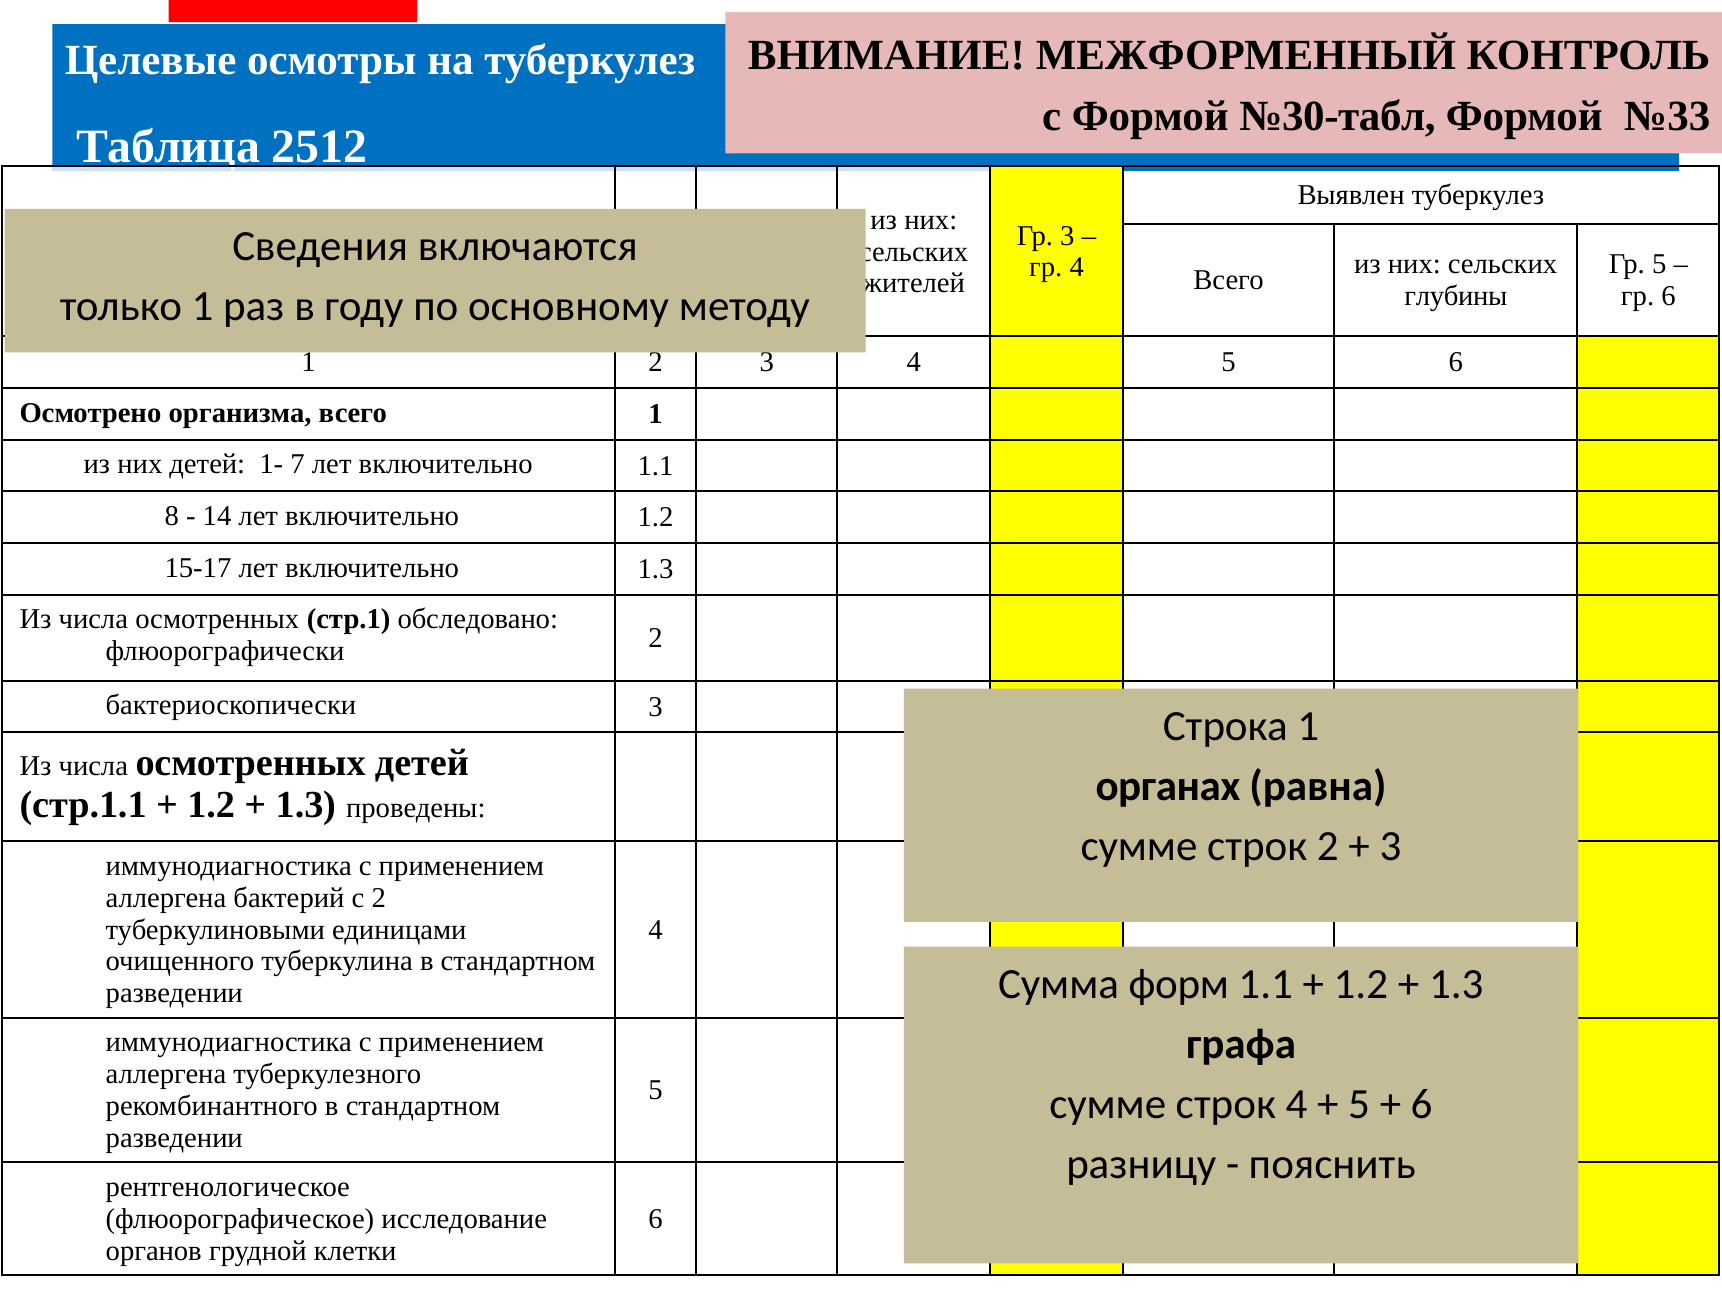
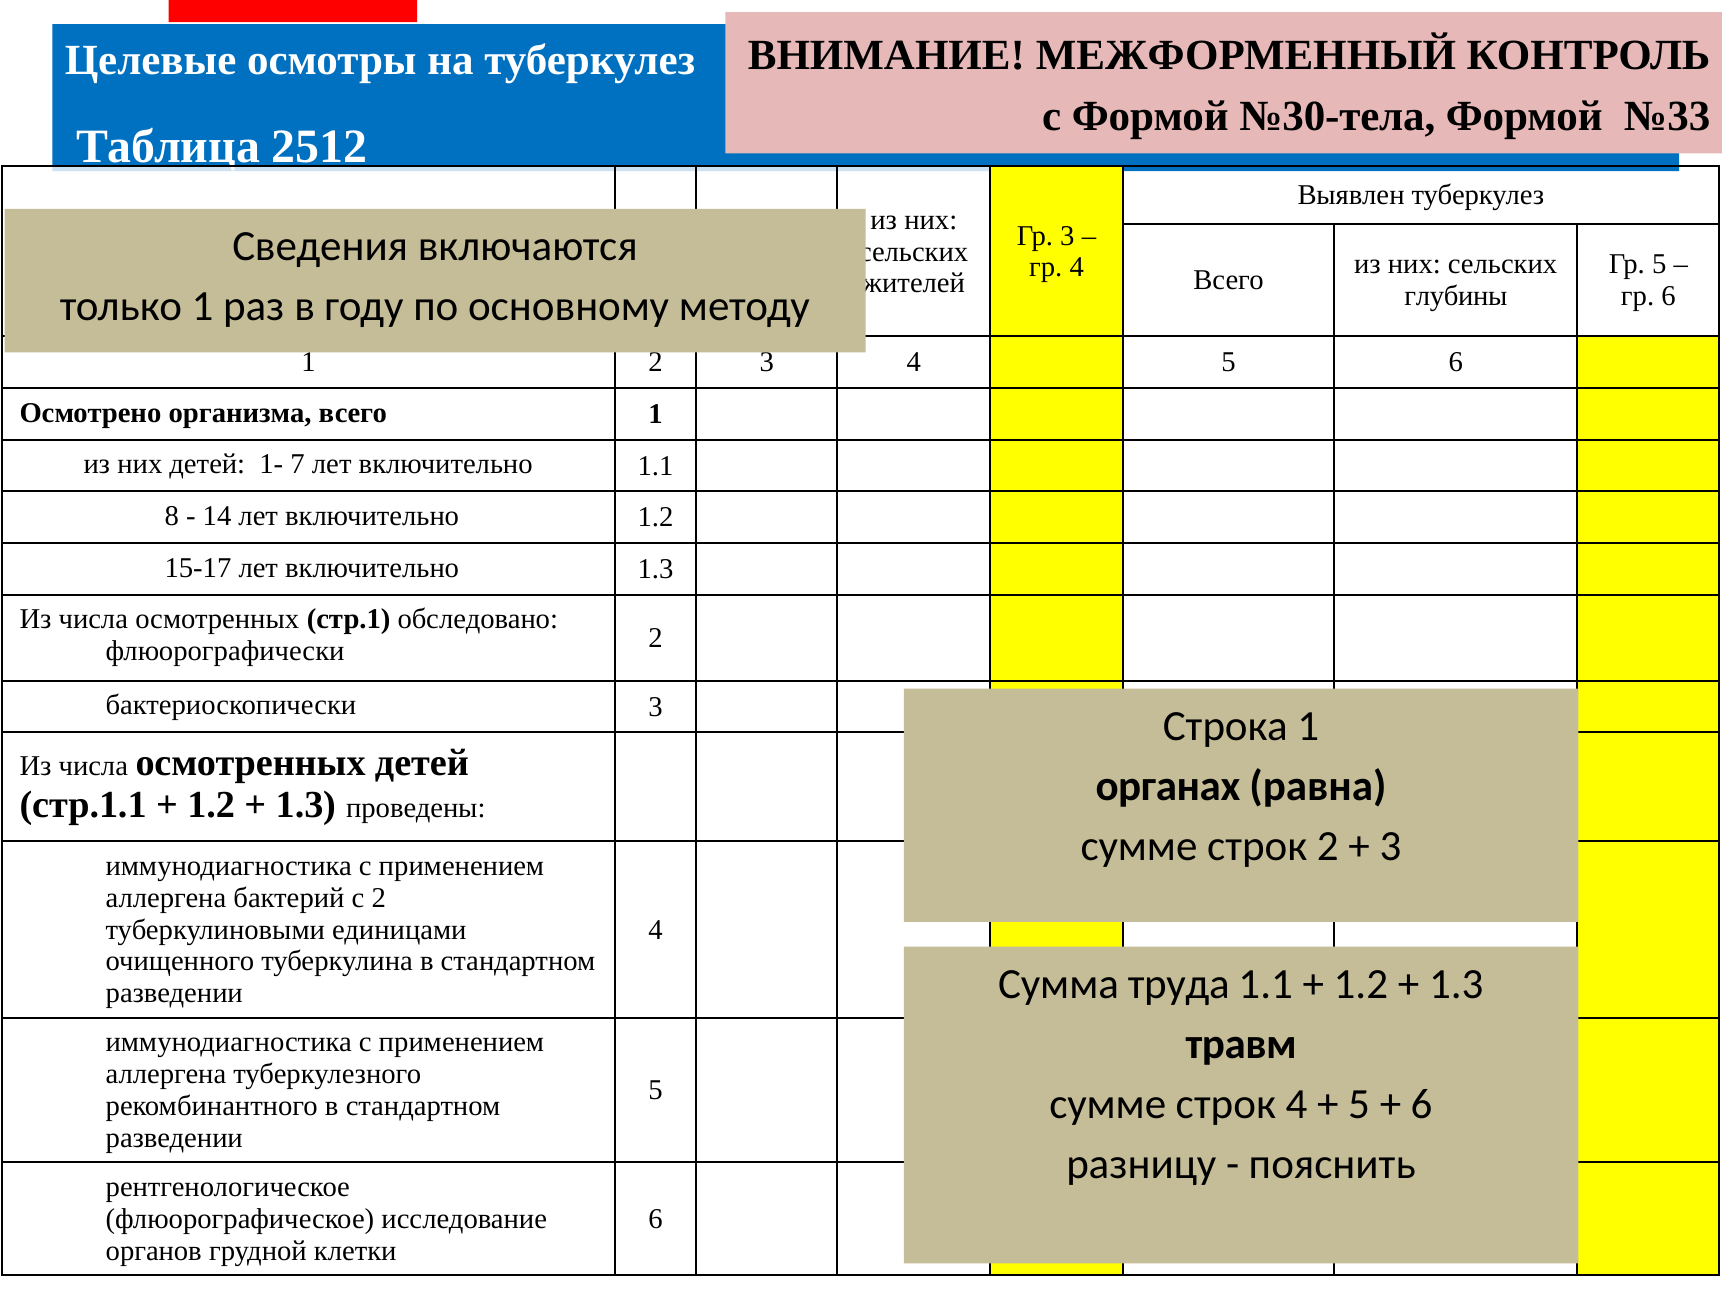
№30-табл: №30-табл -> №30-тела (1337, 116)
форм: форм -> труда (1179, 984)
графа: графа -> травм (1241, 1045)
